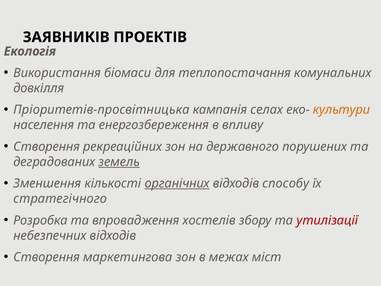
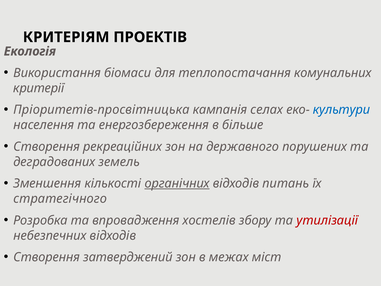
ЗАЯВНИКІВ: ЗАЯВНИКІВ -> КРИТЕРІЯМ (66, 37)
довкілля: довкілля -> критерії (39, 88)
культури colour: orange -> blue (341, 110)
впливу: впливу -> більше (243, 125)
земель underline: present -> none (119, 162)
способу: способу -> питань (286, 183)
маркетингова: маркетингова -> затверджений (128, 257)
